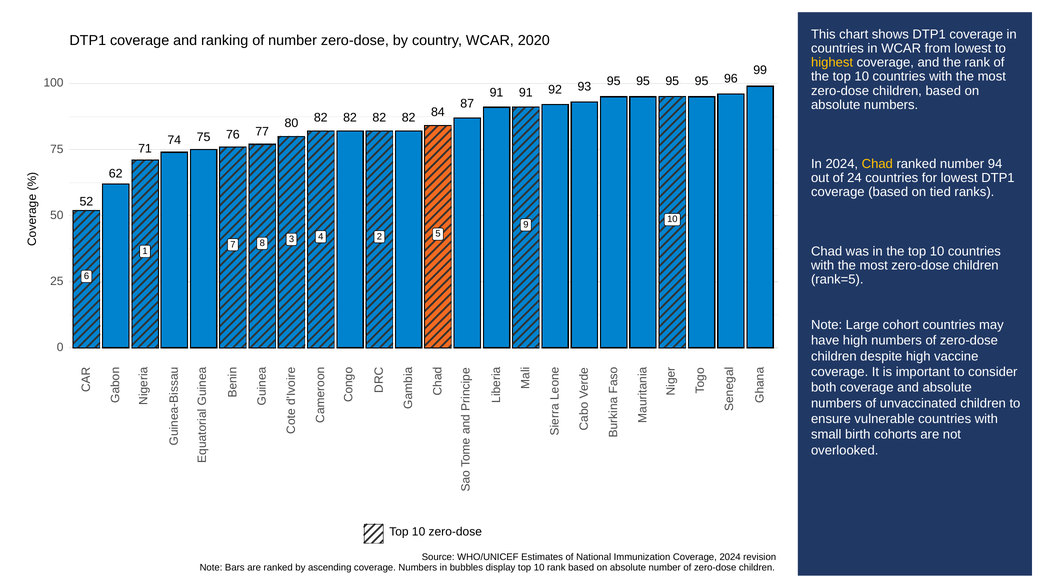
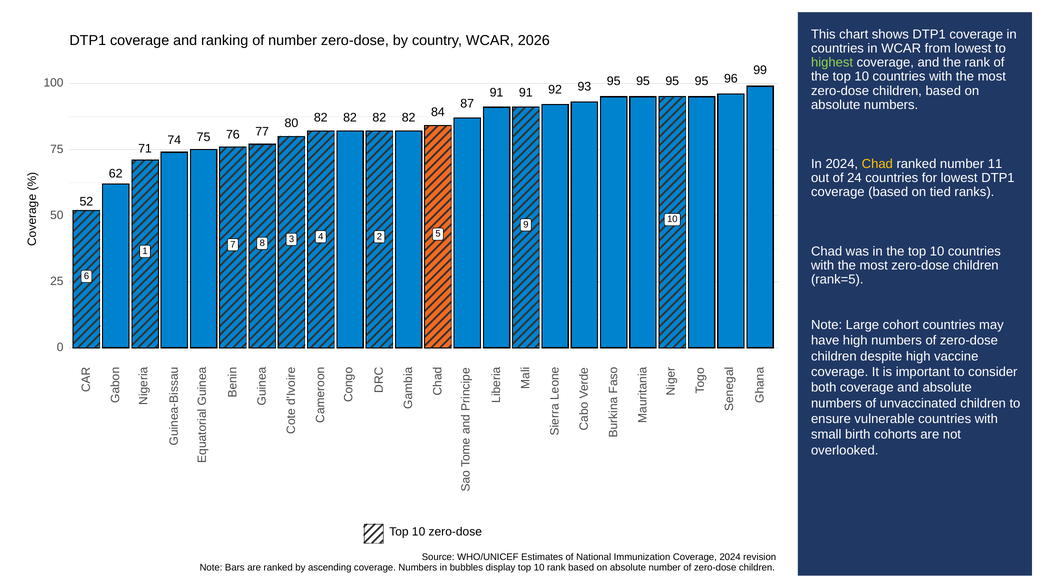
2020: 2020 -> 2026 (534, 40)
highest colour: yellow -> light green (832, 63)
94: 94 -> 11 (995, 164)
